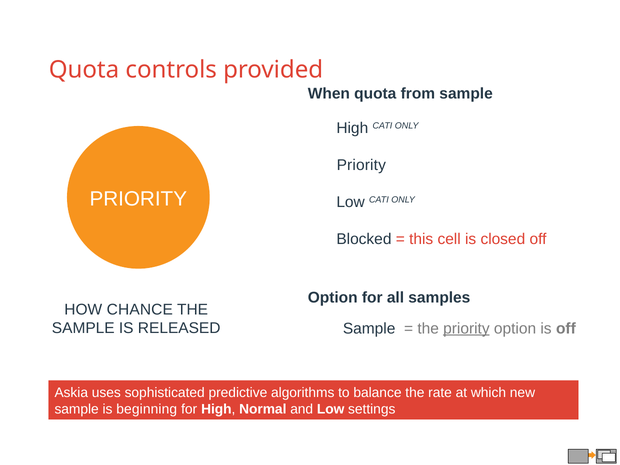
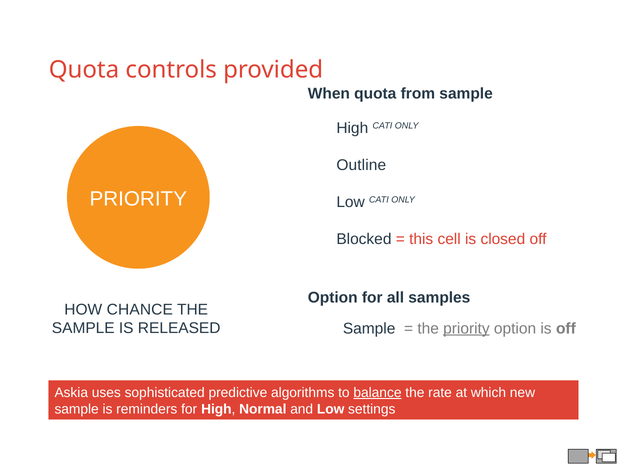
Priority: Priority -> Outline (361, 165)
balance underline: none -> present (377, 393)
beginning: beginning -> reminders (147, 409)
